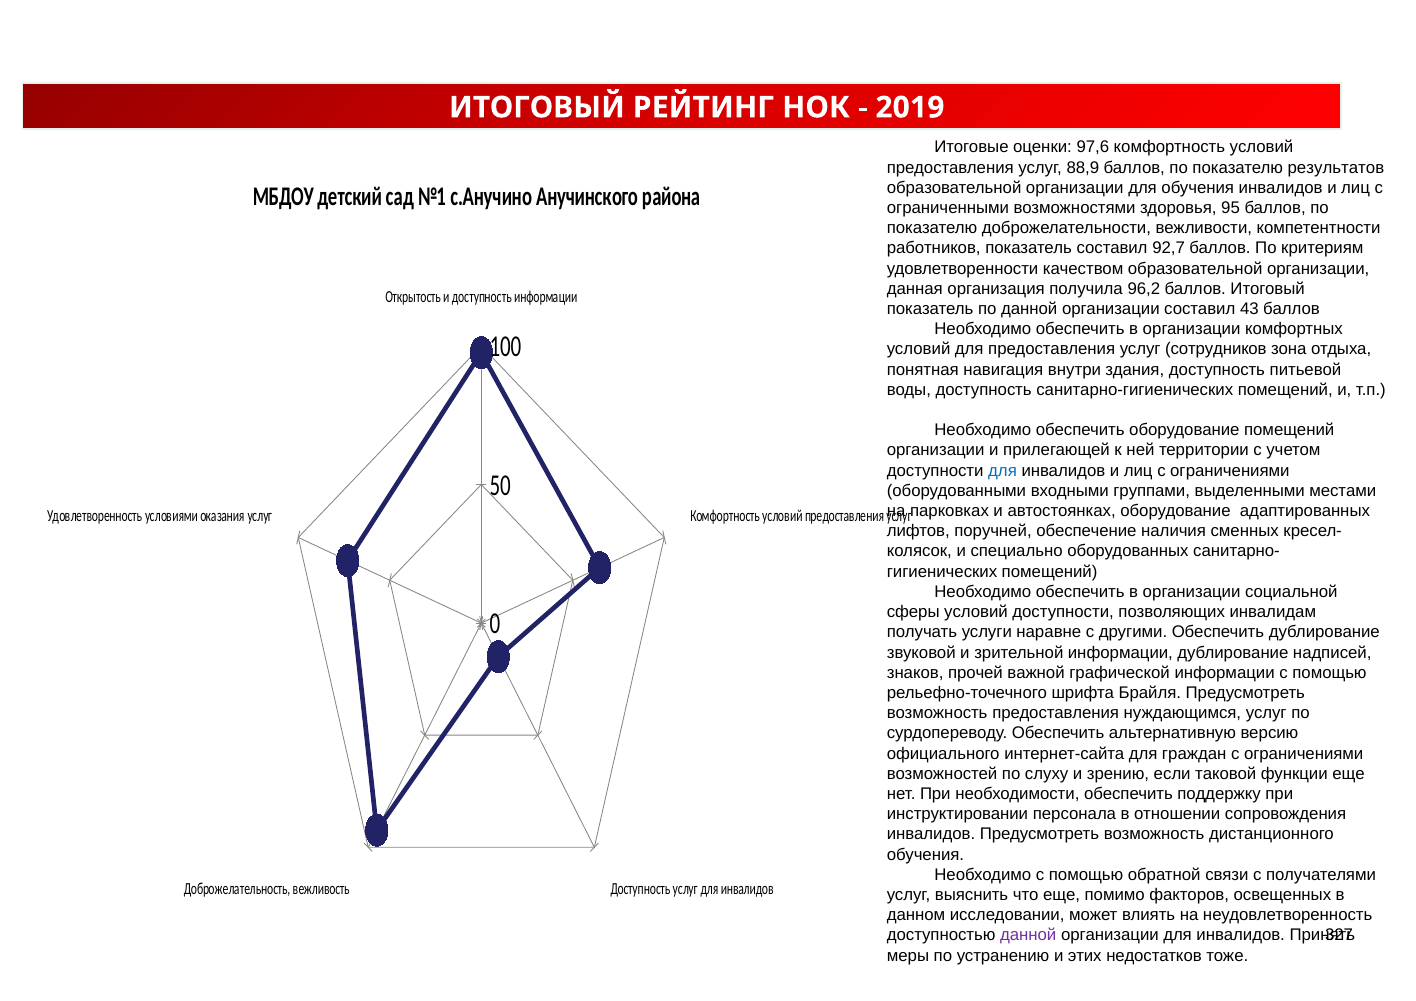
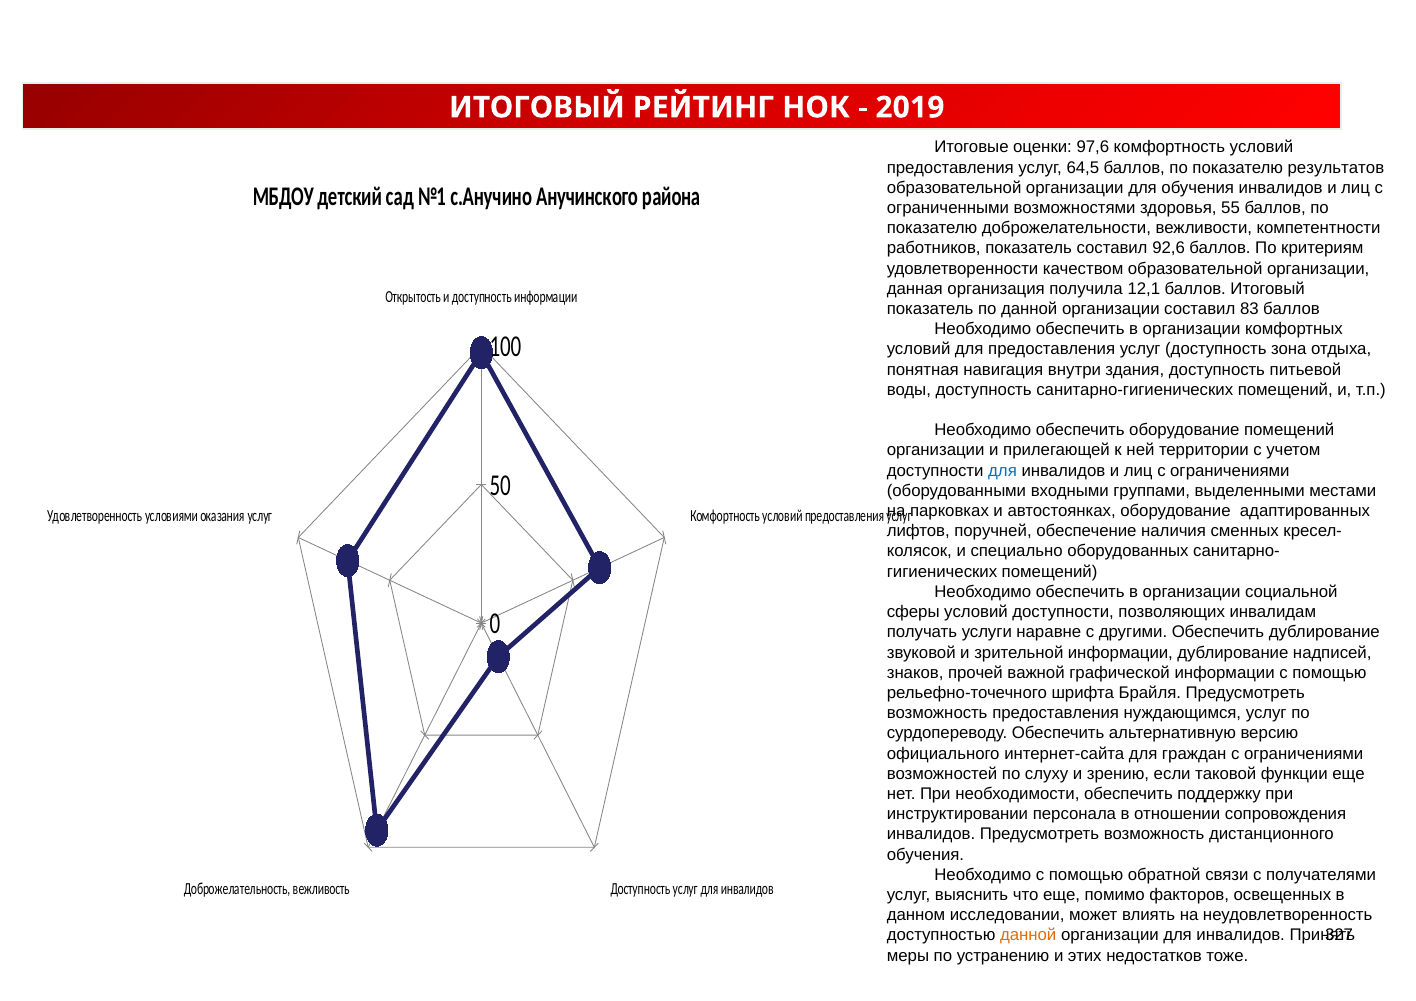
88,9: 88,9 -> 64,5 (1083, 168)
95: 95 -> 55 (1231, 208)
92,7: 92,7 -> 92,6 (1169, 248)
96,2: 96,2 -> 12,1 (1144, 289)
43: 43 -> 83 (1249, 309)
для предоставления услуг сотрудников: сотрудников -> доступность (1216, 349)
данной colour: purple -> orange (1028, 936)
